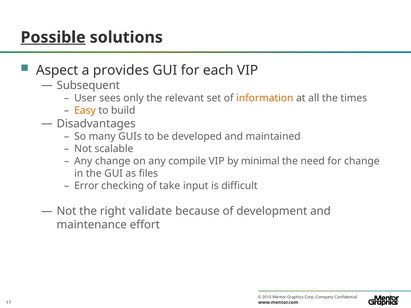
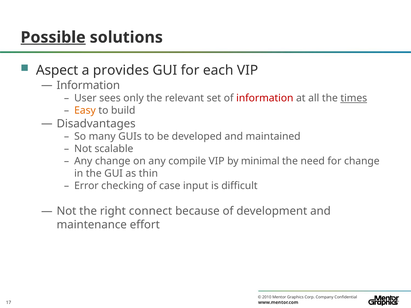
Subsequent: Subsequent -> Information (88, 85)
information colour: orange -> red (265, 98)
times underline: none -> present (354, 98)
files: files -> thin (148, 174)
take: take -> case (170, 186)
validate: validate -> connect (151, 211)
